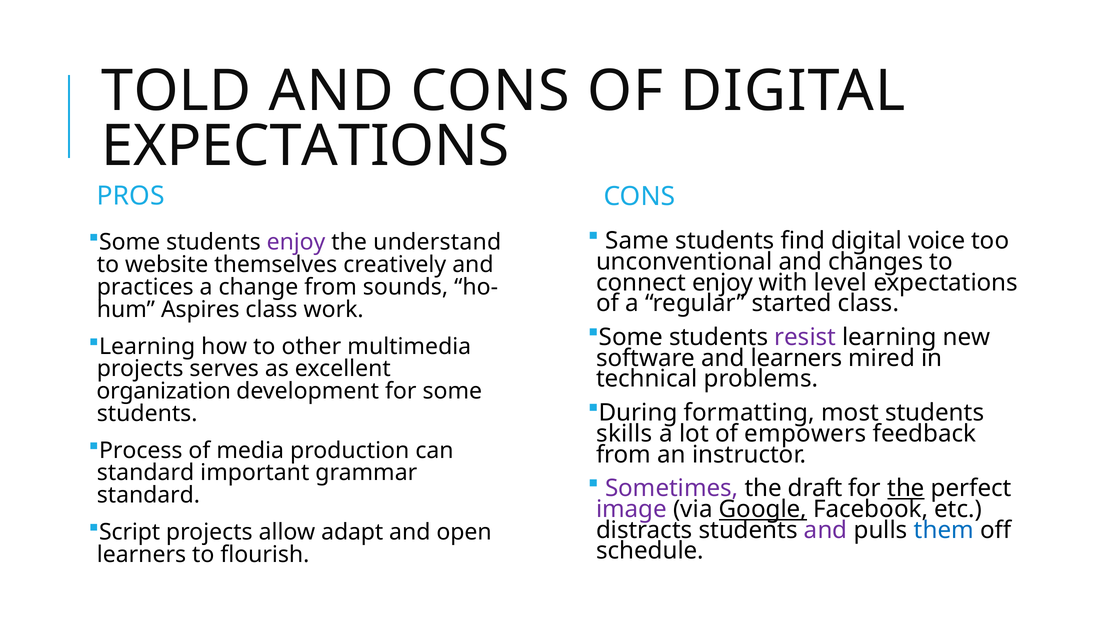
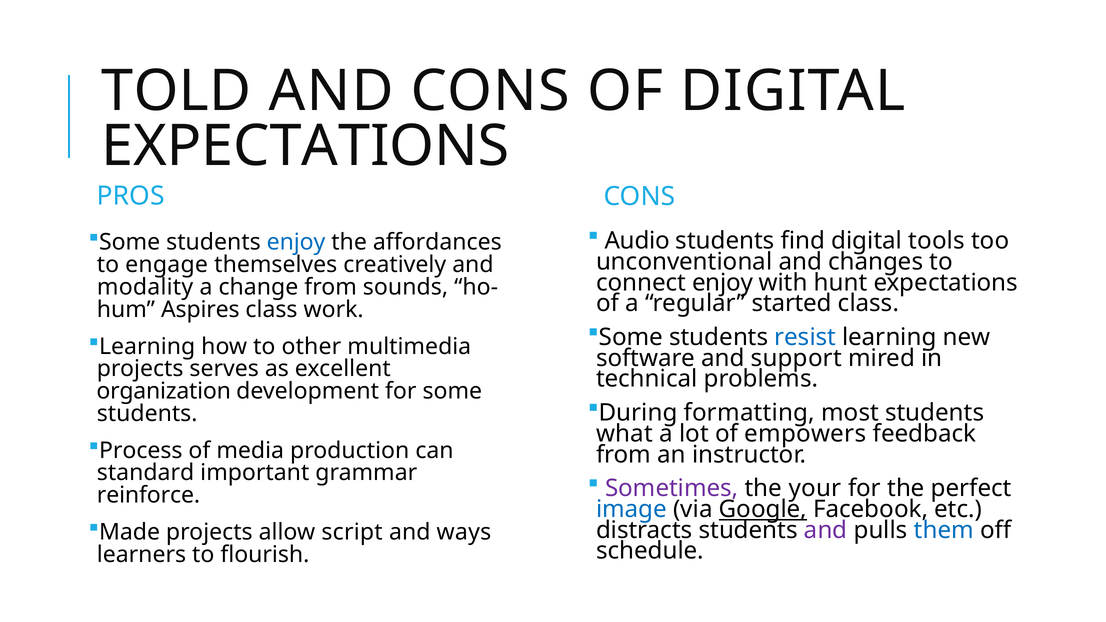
Same: Same -> Audio (637, 241)
voice: voice -> tools (937, 241)
enjoy colour: purple -> blue (296, 242)
understand: understand -> affordances (437, 242)
website: website -> engage (167, 265)
level: level -> hunt (841, 283)
practices: practices -> modality (145, 287)
resist colour: purple -> blue (805, 337)
and learners: learners -> support (796, 358)
skills: skills -> what (624, 434)
draft: draft -> your (815, 488)
the underline: present -> none (906, 488)
standard: standard -> reinforce (148, 495)
image colour: purple -> blue (632, 509)
Script: Script -> Made (130, 532)
adapt: adapt -> script (352, 532)
open: open -> ways (464, 532)
